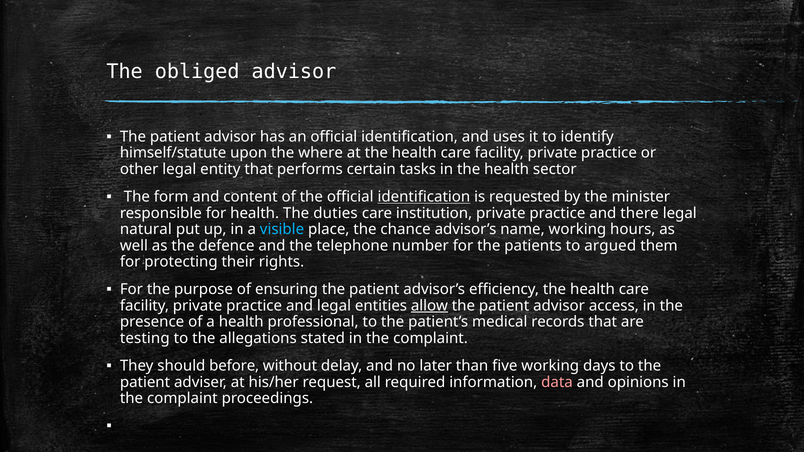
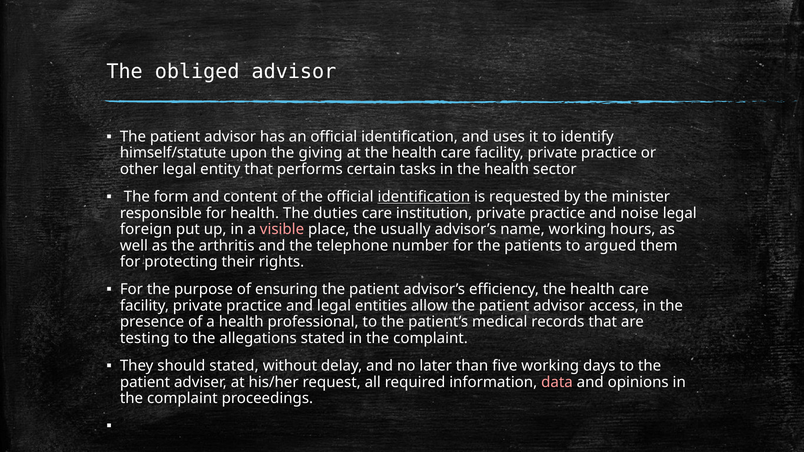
where: where -> giving (321, 153)
there: there -> noise (640, 213)
natural: natural -> foreign (146, 229)
visible colour: light blue -> pink (282, 229)
chance: chance -> usually (406, 229)
defence: defence -> arthritis (227, 246)
allow underline: present -> none (429, 306)
should before: before -> stated (234, 366)
